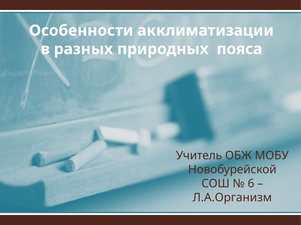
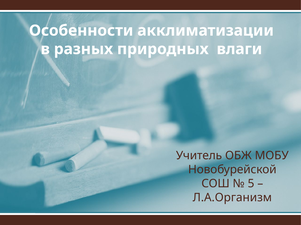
пояса: пояса -> влаги (239, 49)
6: 6 -> 5 (251, 184)
